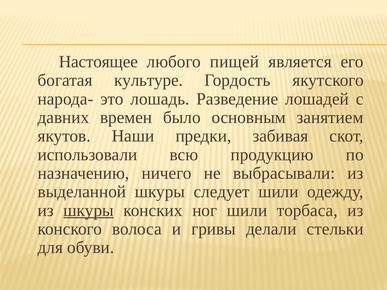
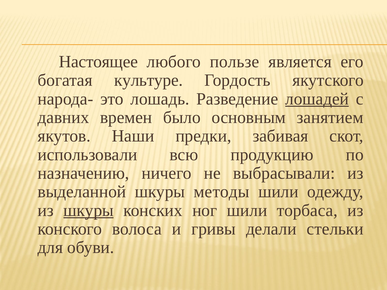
пищей: пищей -> пользе (235, 62)
лошадей underline: none -> present (317, 99)
следует: следует -> методы (222, 192)
